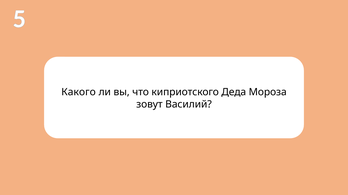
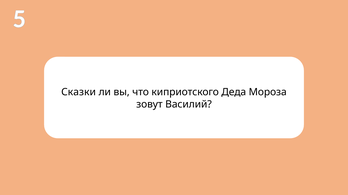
Какого: Какого -> Сказки (79, 92)
